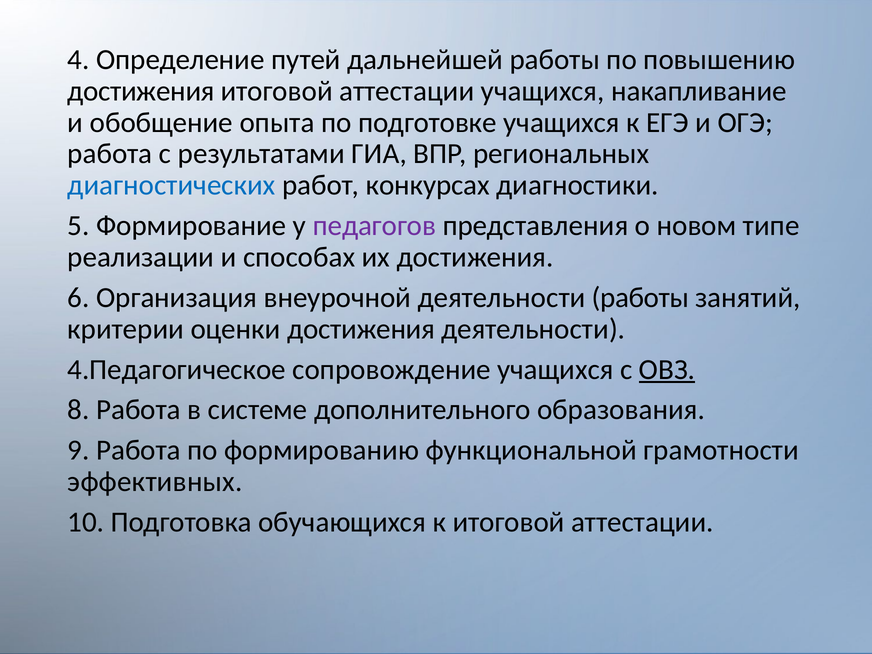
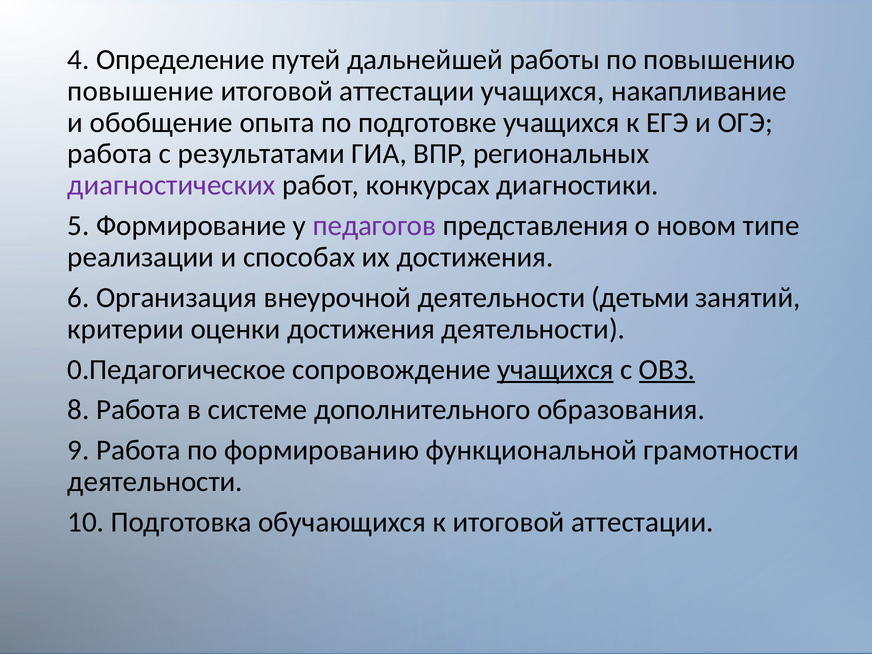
достижения: достижения -> повышение (141, 91)
диагностических colour: blue -> purple (171, 185)
деятельности работы: работы -> детьми (640, 298)
4.Педагогическое: 4.Педагогическое -> 0.Педагогическое (177, 369)
учащихся underline: none -> present (555, 369)
эффективных: эффективных -> деятельности (155, 482)
